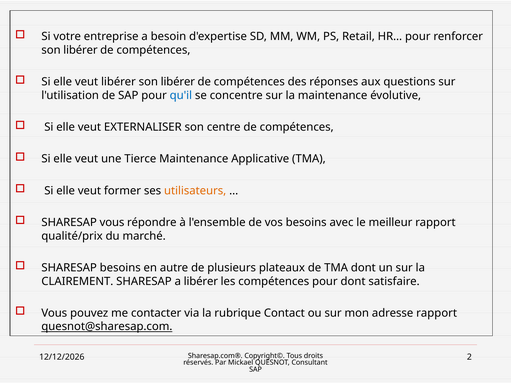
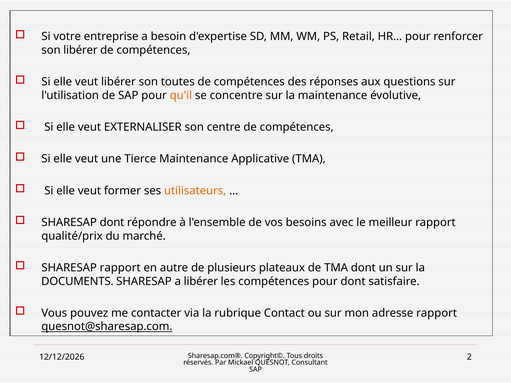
libérer son libérer: libérer -> toutes (178, 82)
qu'il colour: blue -> orange (181, 96)
SHARESAP vous: vous -> dont (112, 223)
SHARESAP besoins: besoins -> rapport (120, 268)
CLAIREMENT: CLAIREMENT -> DOCUMENTS (77, 281)
